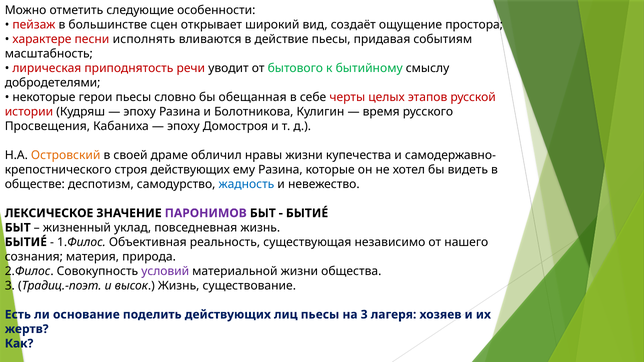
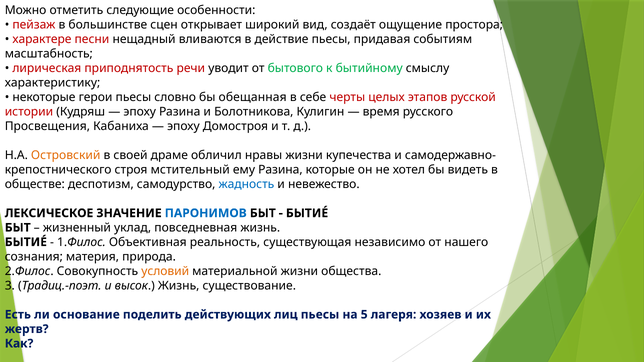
исполнять: исполнять -> нещадный (144, 39)
добродетелями: добродетелями -> характеристику (53, 83)
строя действующих: действующих -> мстительный (190, 170)
ПАРОНИМОВ colour: purple -> blue (206, 213)
условий colour: purple -> orange (165, 271)
на 3: 3 -> 5 (364, 315)
